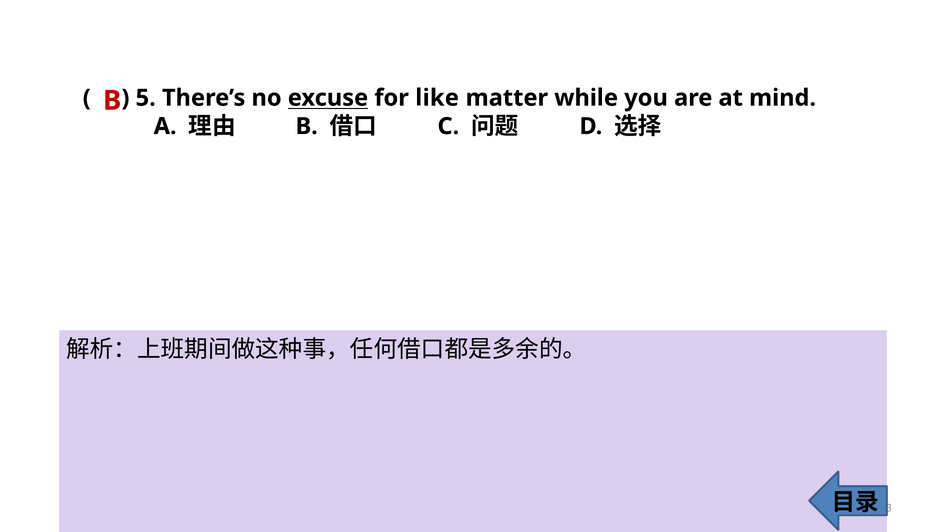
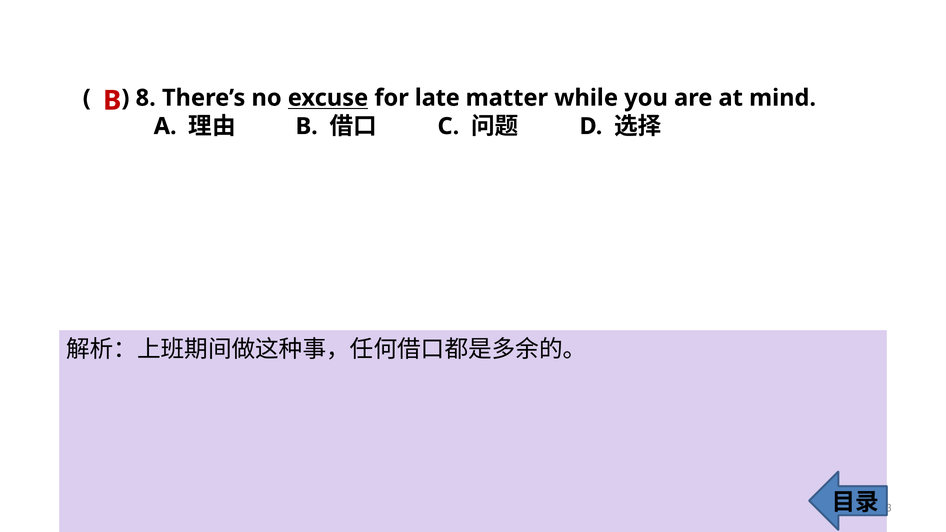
5: 5 -> 8 (146, 98)
like: like -> late (437, 98)
